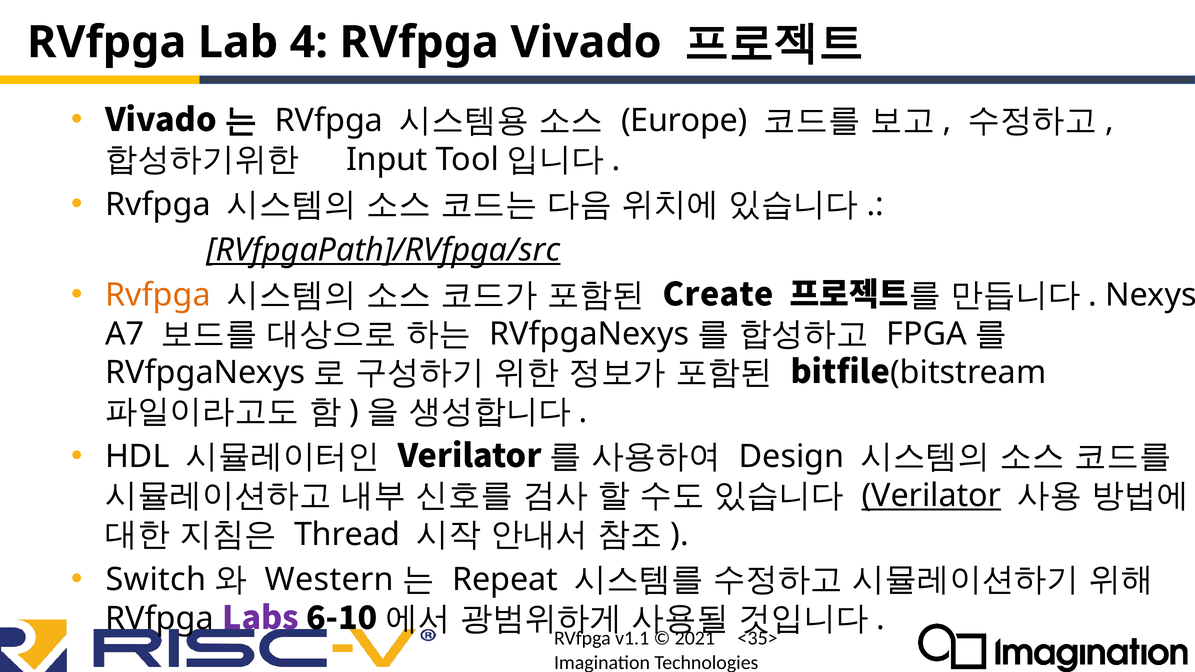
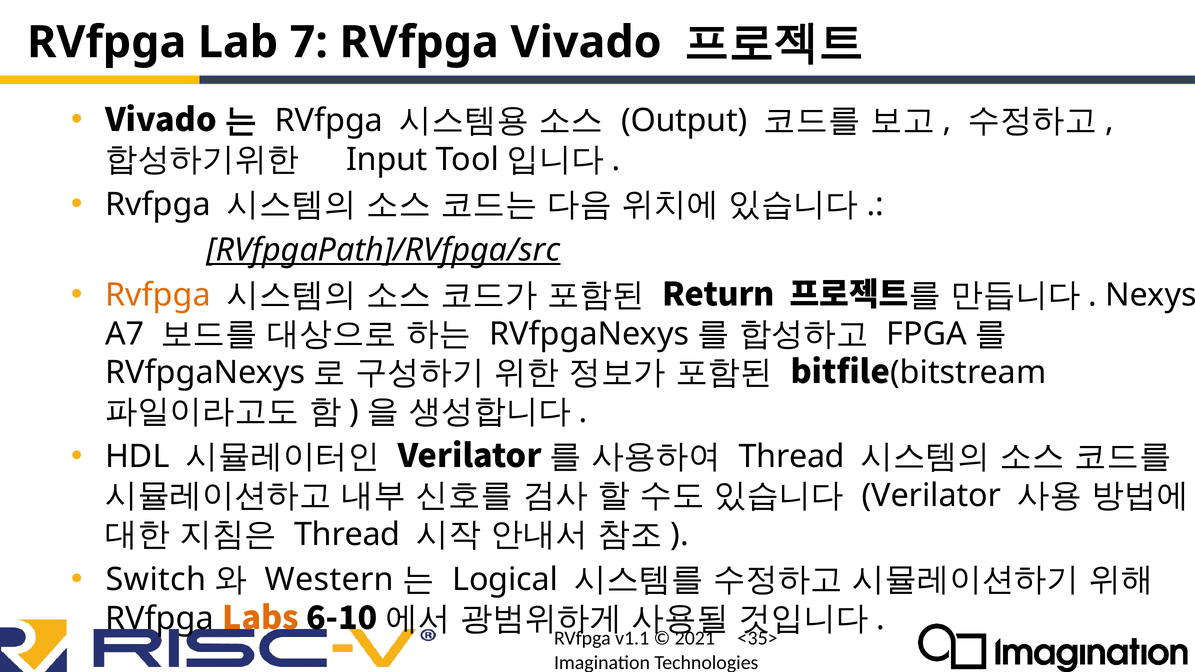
4: 4 -> 7 (309, 42)
Europe: Europe -> Output (684, 121)
Create: Create -> Return (719, 295)
Design: Design -> Thread (792, 457)
Verilator underline: present -> none (931, 496)
Repeat: Repeat -> Logical (505, 580)
Labs colour: purple -> orange (261, 619)
